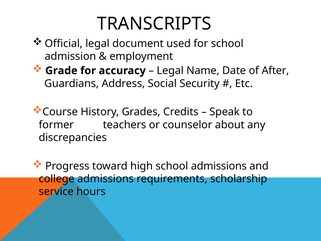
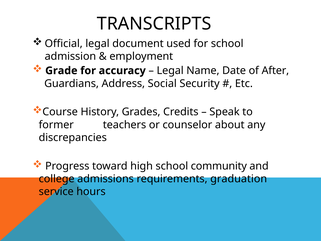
school admissions: admissions -> community (219, 166)
scholarship: scholarship -> graduation (239, 179)
